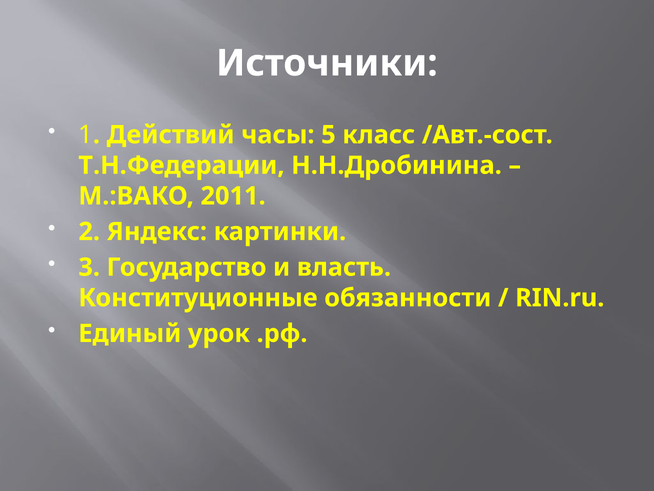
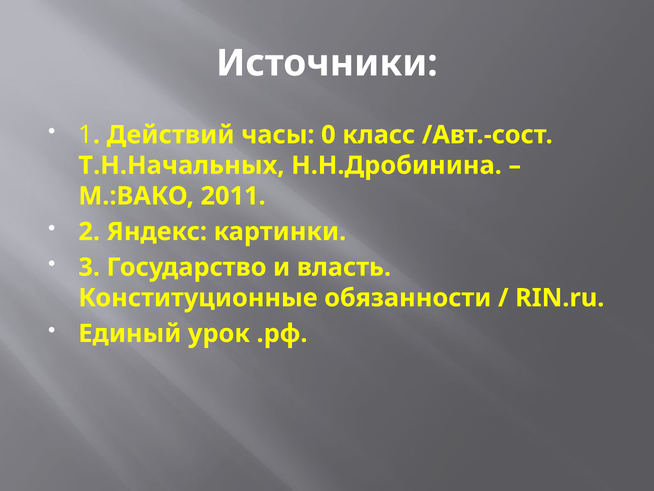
5: 5 -> 0 (328, 135)
Т.Н.Федерации: Т.Н.Федерации -> Т.Н.Начальных (181, 165)
